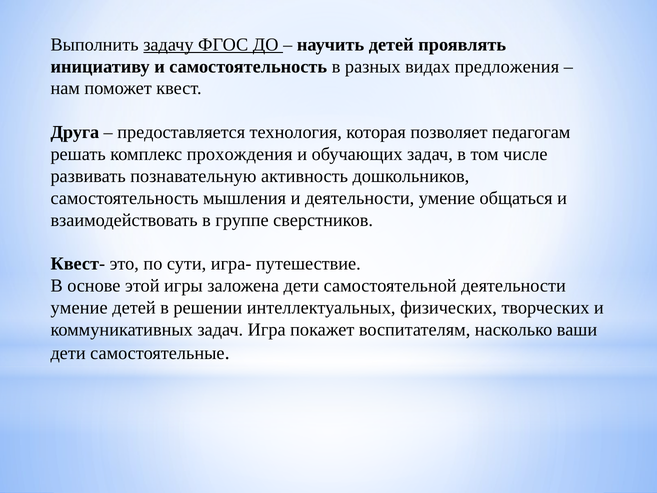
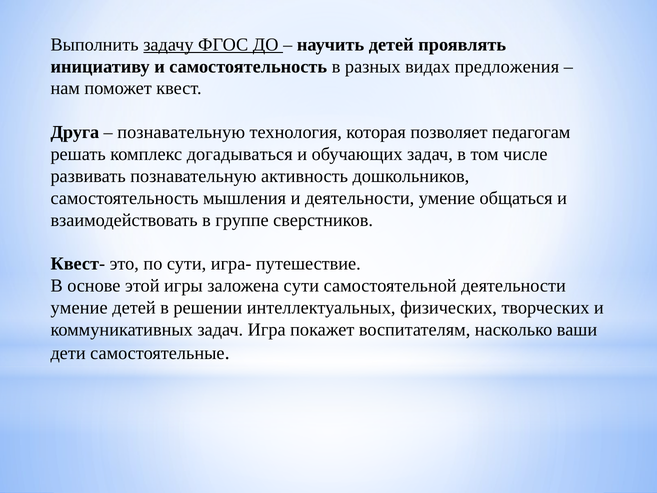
предоставляется: предоставляется -> познавательную (181, 132)
прохождения: прохождения -> догадываться (240, 154)
заложена дети: дети -> сути (301, 286)
